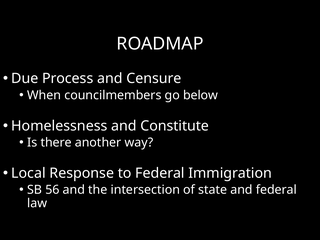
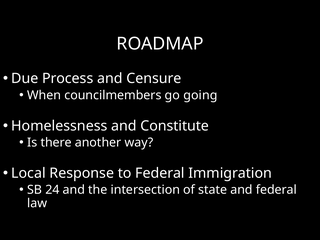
below: below -> going (200, 95)
56: 56 -> 24 (52, 190)
